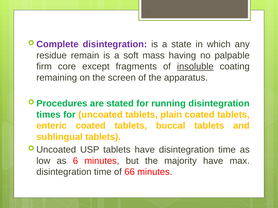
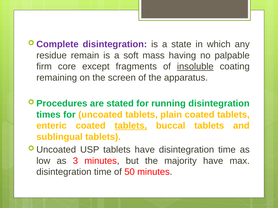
tablets underline: none -> present (131, 126)
6: 6 -> 3 (75, 161)
66: 66 -> 50 (130, 172)
